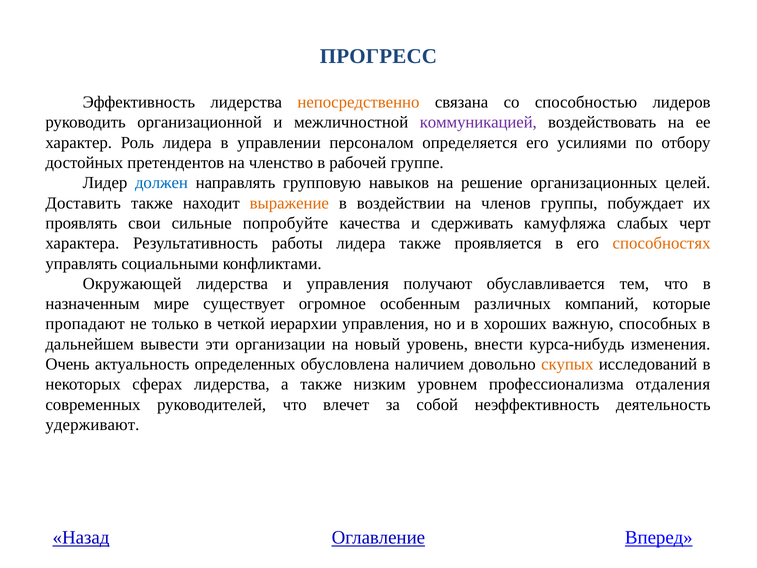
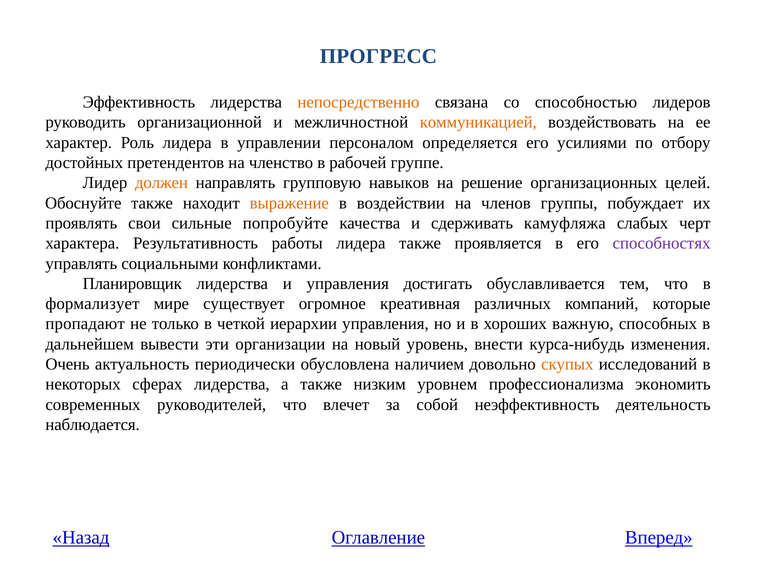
коммуникацией colour: purple -> orange (478, 122)
должен colour: blue -> orange (162, 183)
Доставить: Доставить -> Обоснуйте (83, 203)
способностях colour: orange -> purple (662, 243)
Окружающей: Окружающей -> Планировщик (132, 283)
получают: получают -> достигать (438, 283)
назначенным: назначенным -> формализует (92, 304)
особенным: особенным -> креативная (420, 304)
определенных: определенных -> периодически (245, 364)
отдаления: отдаления -> экономить (673, 384)
удерживают: удерживают -> наблюдается (93, 425)
